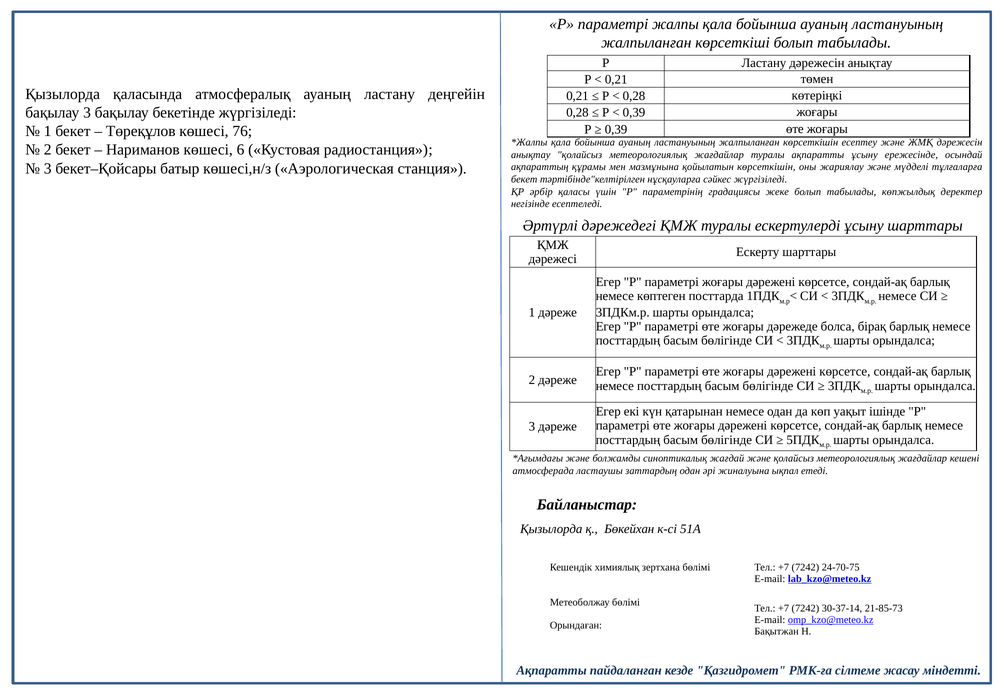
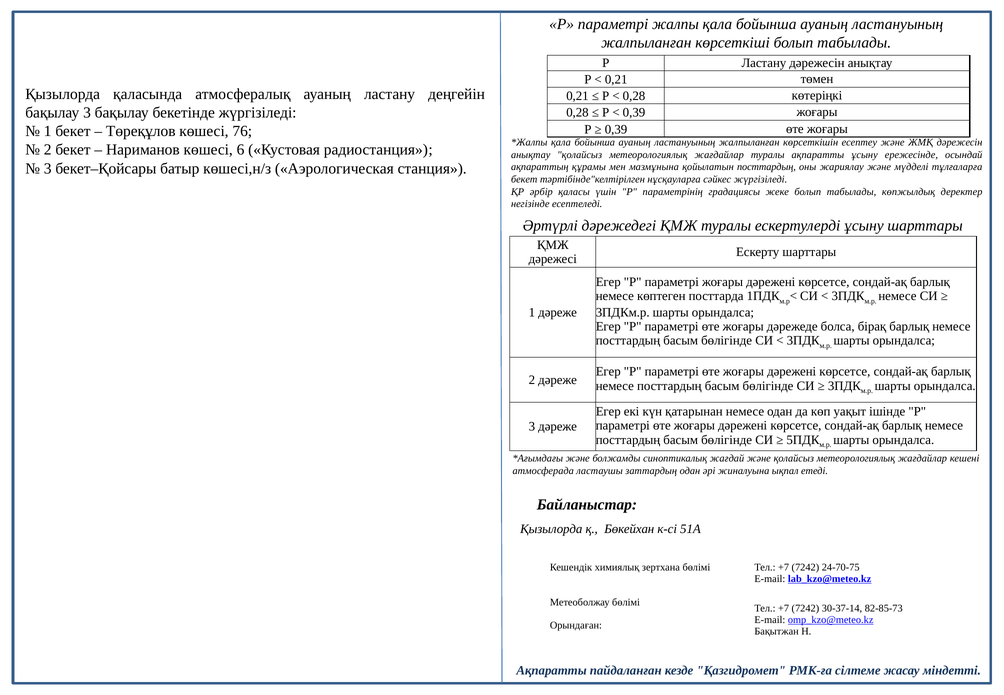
қойылатын көрсеткішін: көрсеткішін -> посттардың (766, 167)
21-85-73: 21-85-73 -> 82-85-73 (884, 608)
